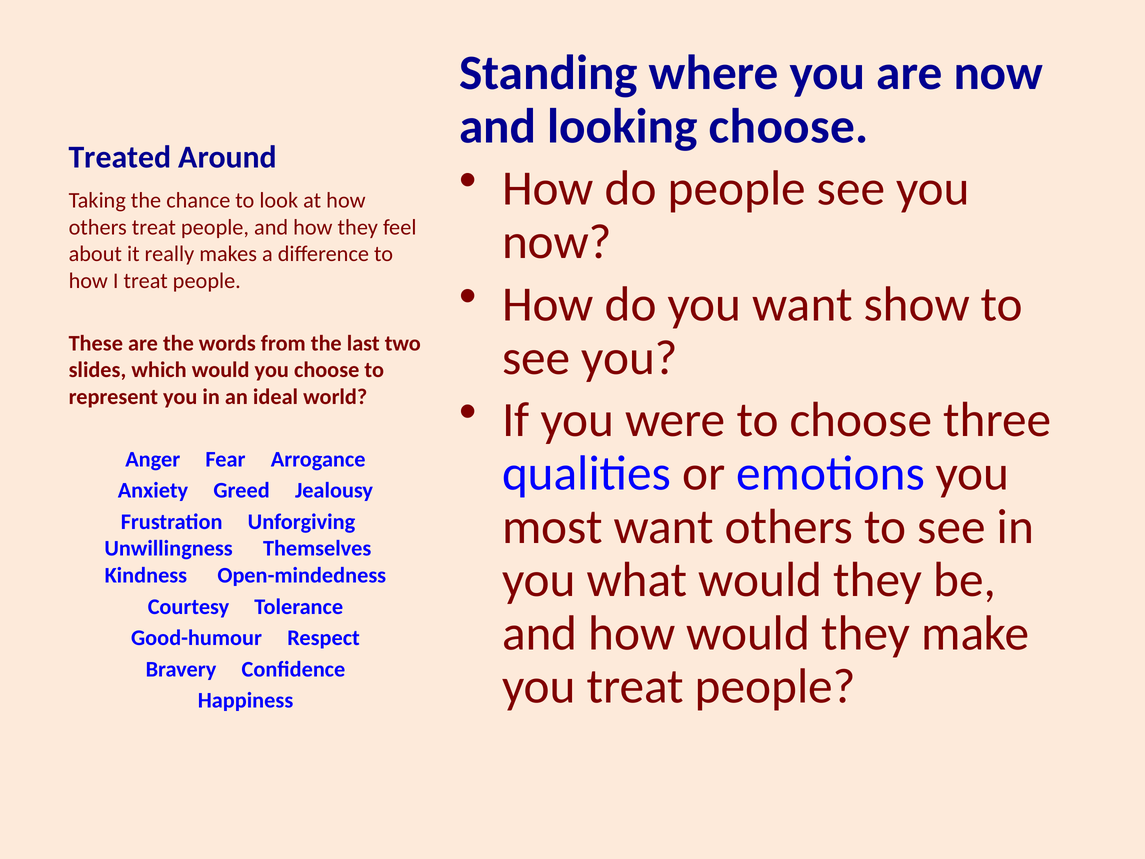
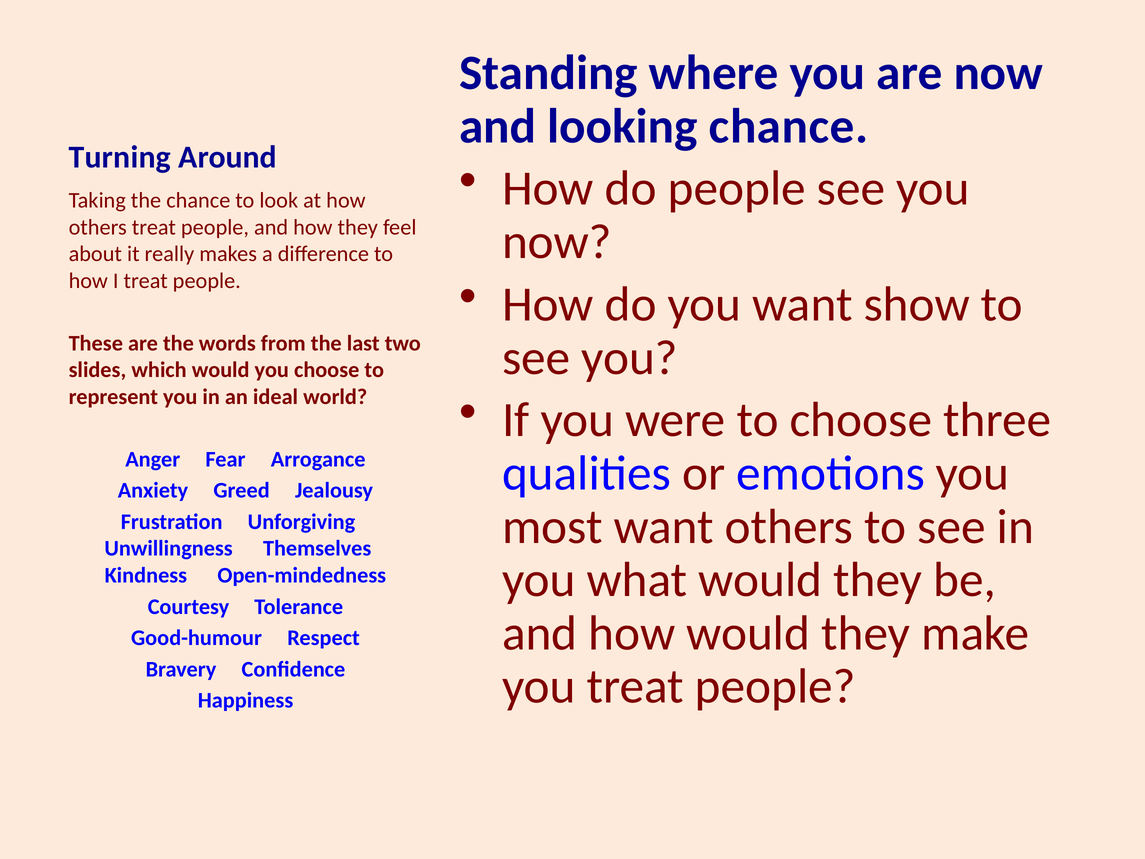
looking choose: choose -> chance (789, 126)
Treated: Treated -> Turning (120, 157)
